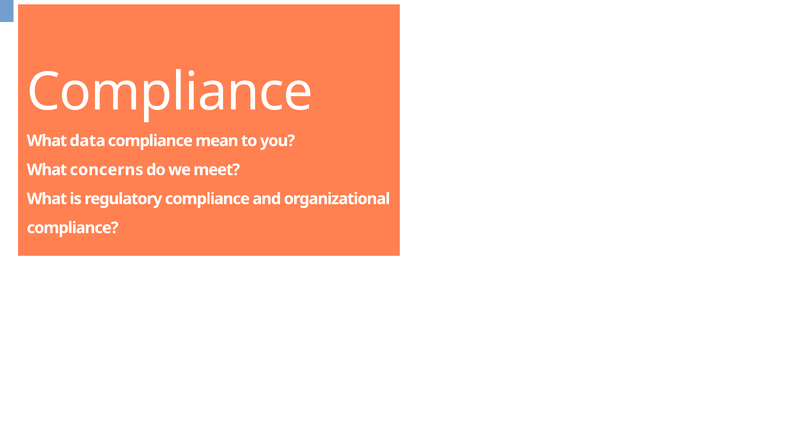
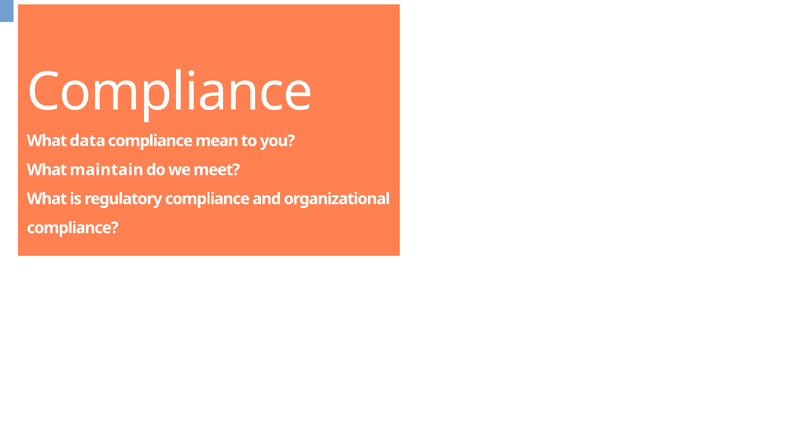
concerns: concerns -> maintain (107, 170)
